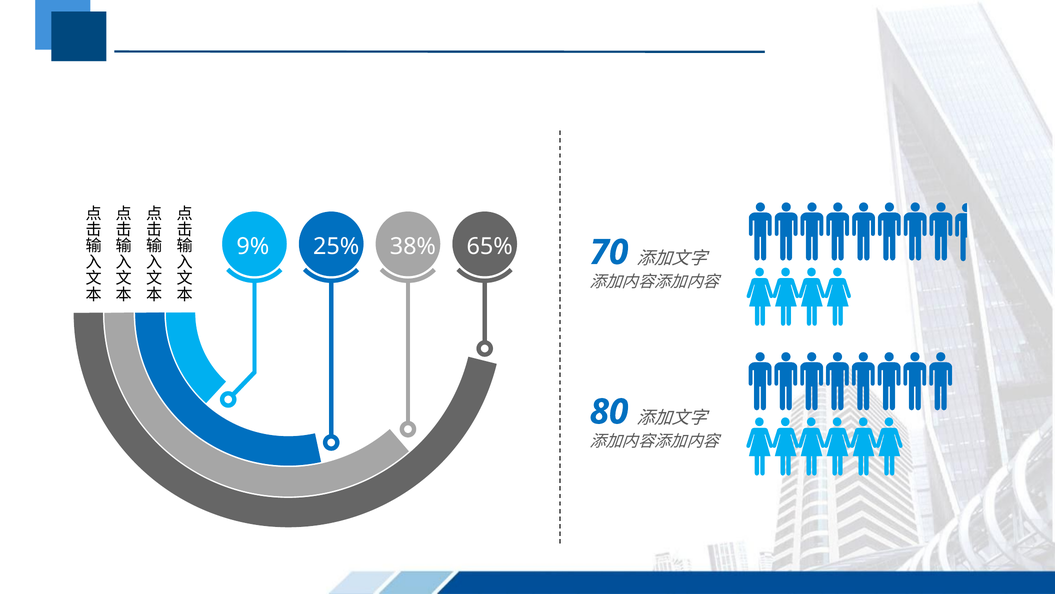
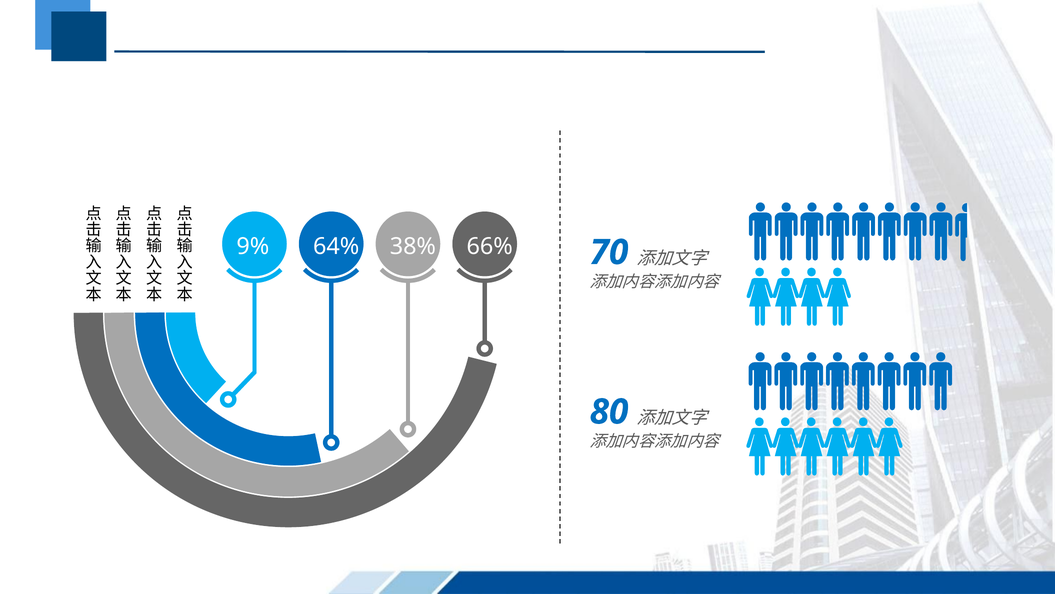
25%: 25% -> 64% (336, 246)
65%: 65% -> 66% (490, 246)
